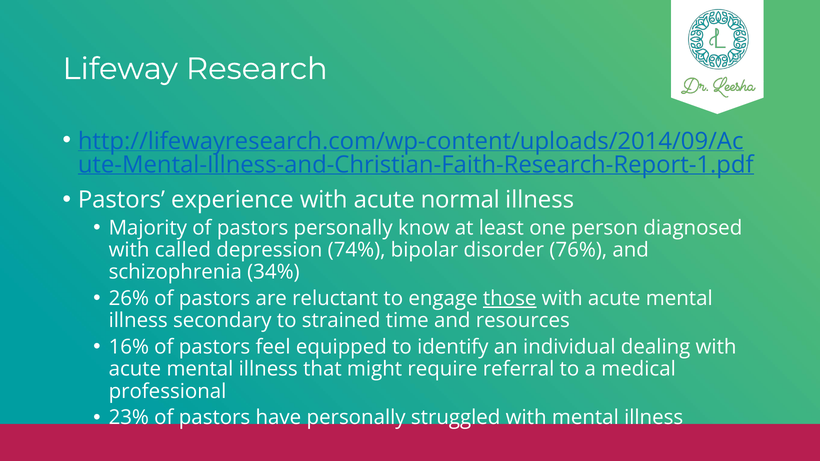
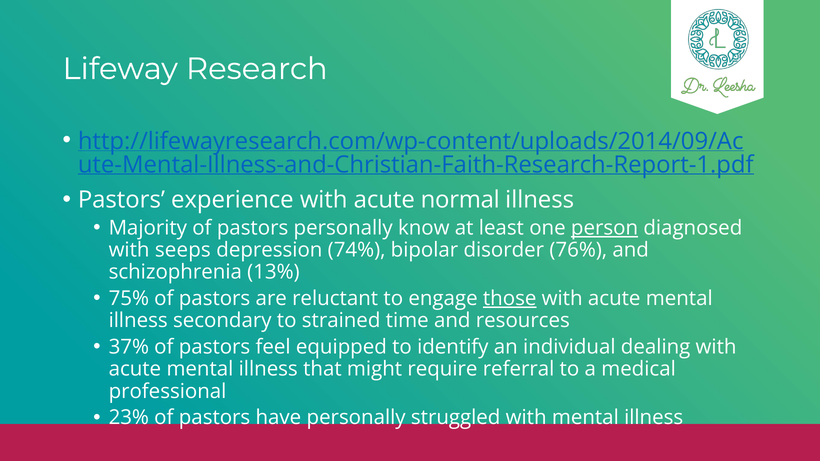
person underline: none -> present (605, 228)
called: called -> seeps (183, 250)
34%: 34% -> 13% (273, 272)
26%: 26% -> 75% (129, 299)
16%: 16% -> 37% (129, 347)
